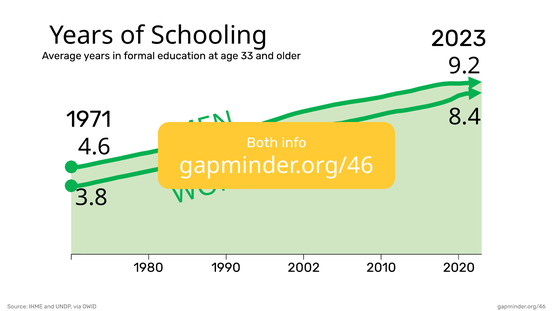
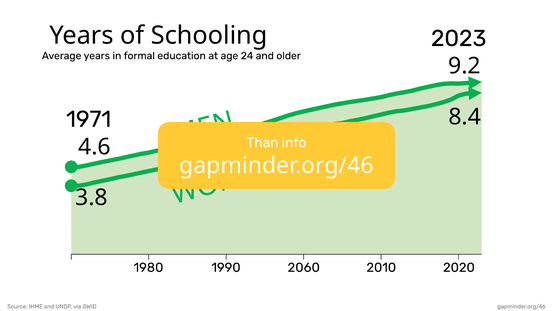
33: 33 -> 24 (247, 56)
Both: Both -> Than (262, 143)
2002: 2002 -> 2060 (304, 268)
